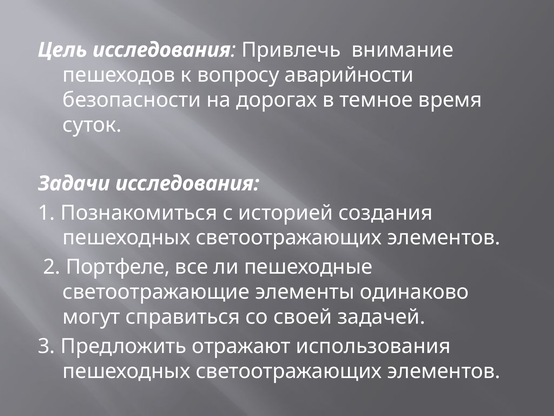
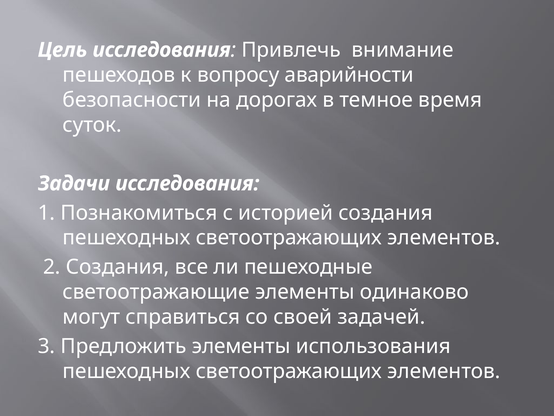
2 Портфеле: Портфеле -> Создания (118, 267)
Предложить отражают: отражают -> элементы (241, 346)
